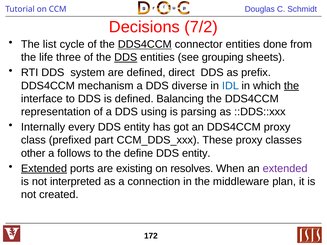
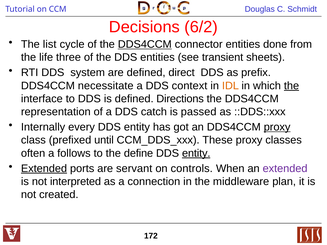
7/2: 7/2 -> 6/2 (201, 27)
DDS underline: present -> none (126, 57)
grouping: grouping -> transient (223, 57)
mechanism: mechanism -> necessitate (106, 86)
diverse: diverse -> context (190, 86)
IDL colour: blue -> orange (230, 86)
Balancing: Balancing -> Directions (180, 99)
using: using -> catch (154, 112)
parsing: parsing -> passed (199, 112)
proxy underline: none -> present (277, 127)
part: part -> until (104, 140)
other: other -> often (33, 153)
entity underline: none -> present (196, 153)
existing: existing -> servant (134, 169)
resolves: resolves -> controls (192, 169)
